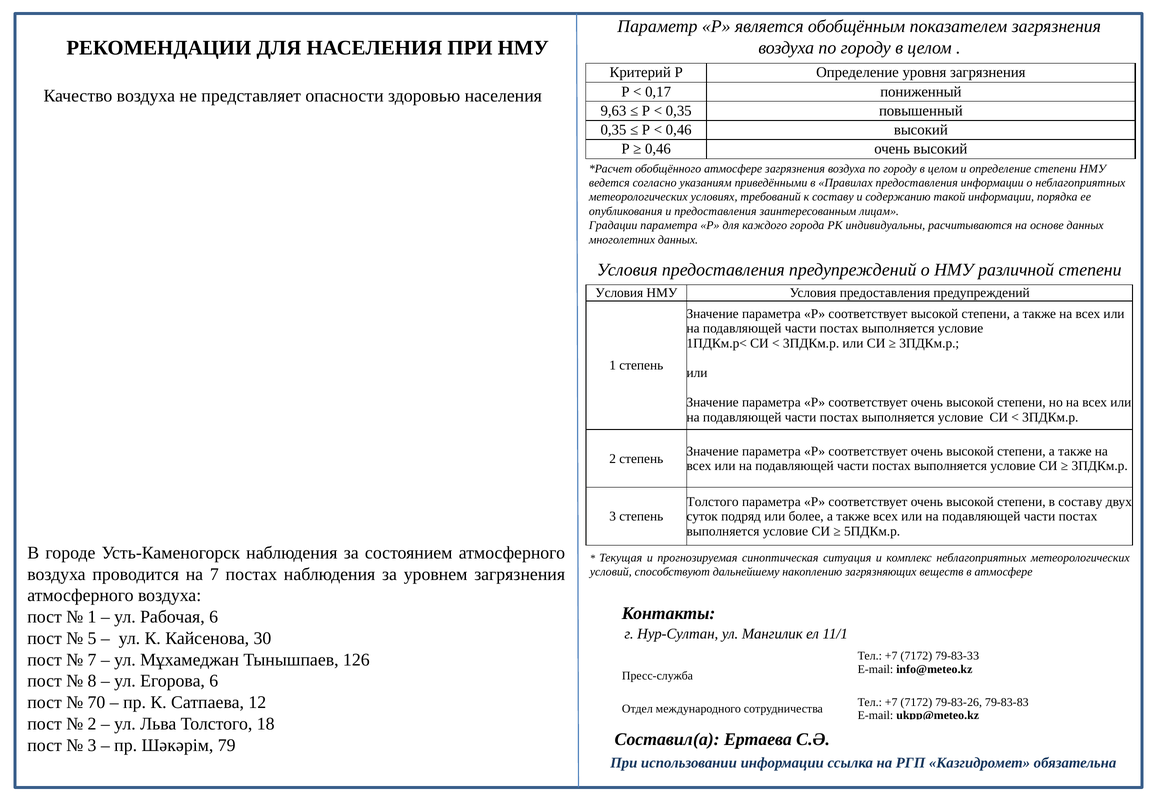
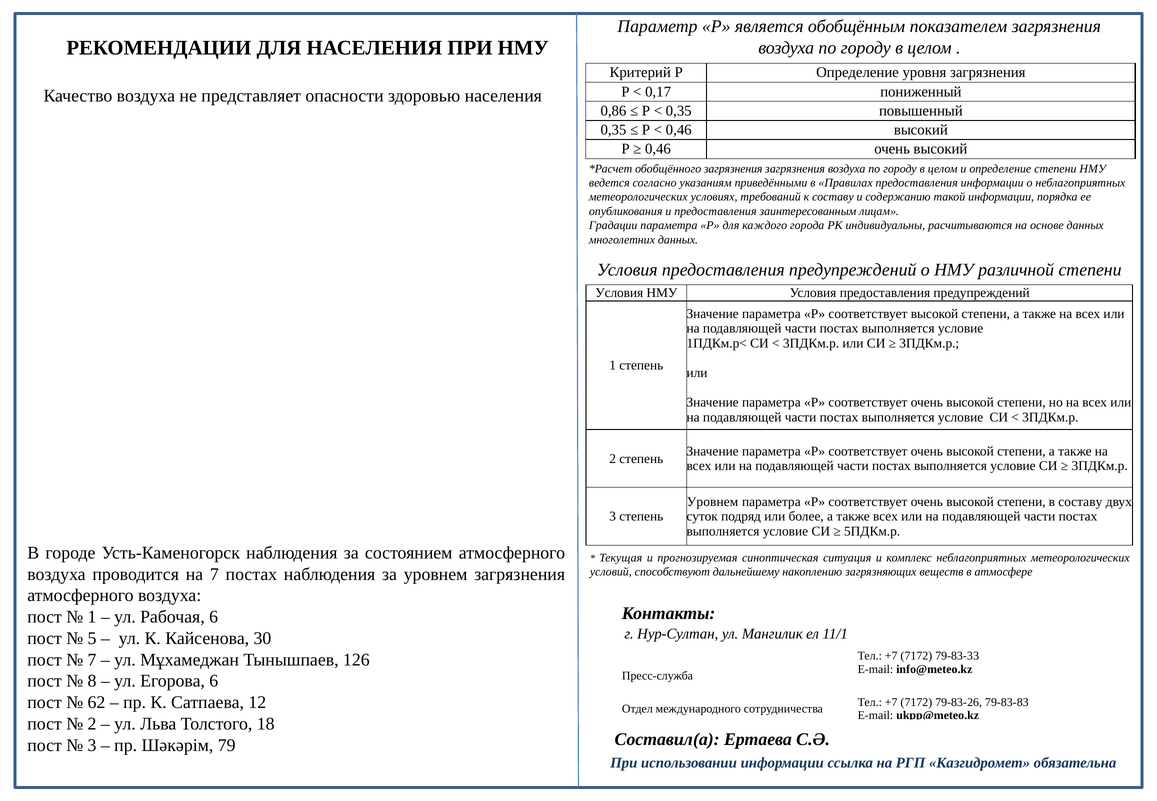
9,63: 9,63 -> 0,86 (613, 111)
обобщённого атмосфере: атмосфере -> загрязнения (733, 169)
Толстого: Толстого -> Уровнем (713, 502)
70: 70 -> 62 (96, 702)
